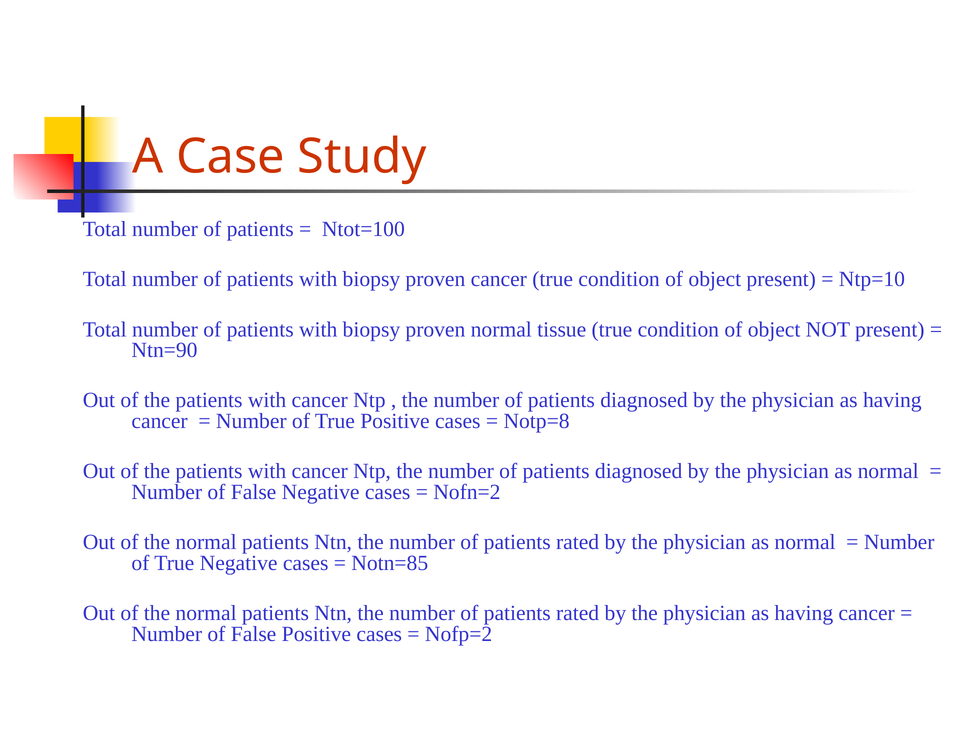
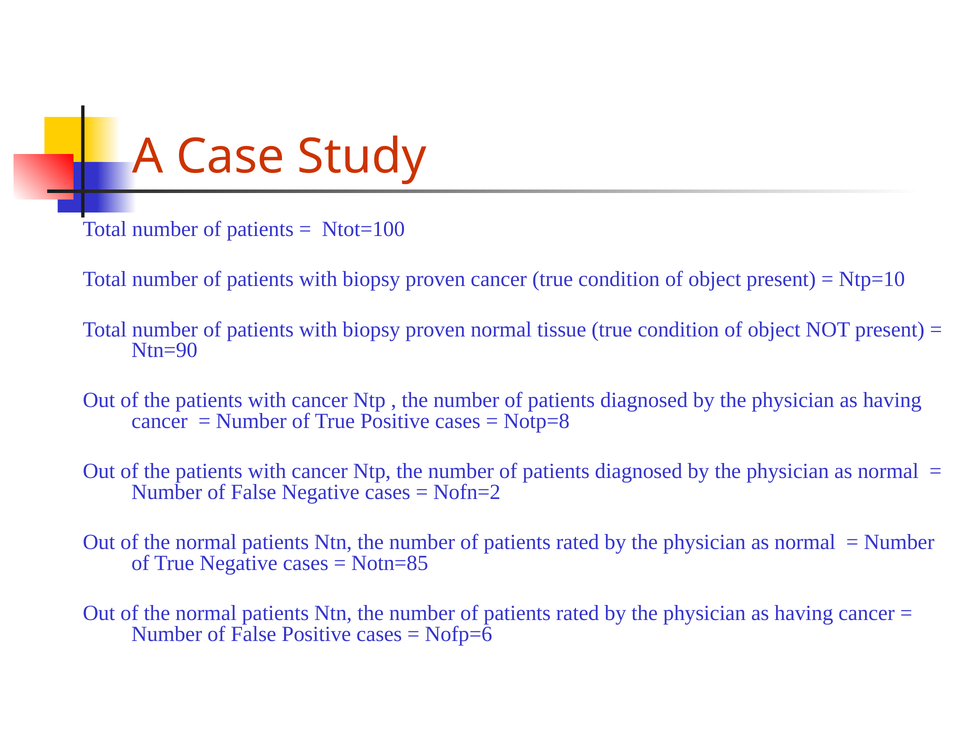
Nofp=2: Nofp=2 -> Nofp=6 (459, 634)
